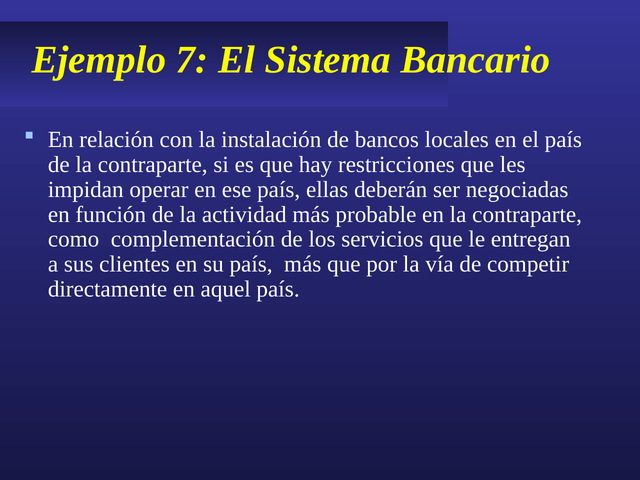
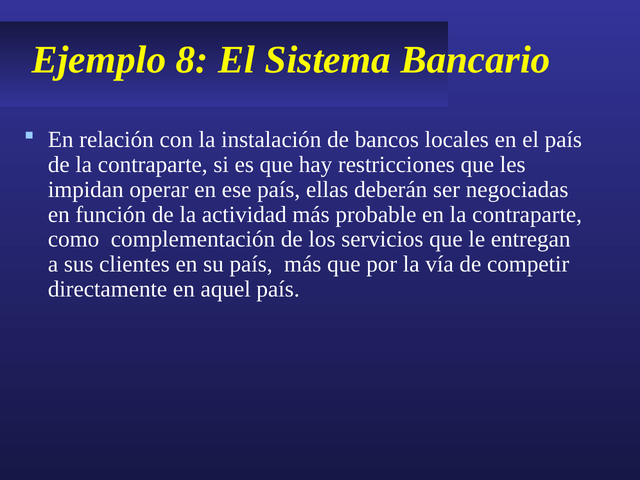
7: 7 -> 8 (192, 60)
